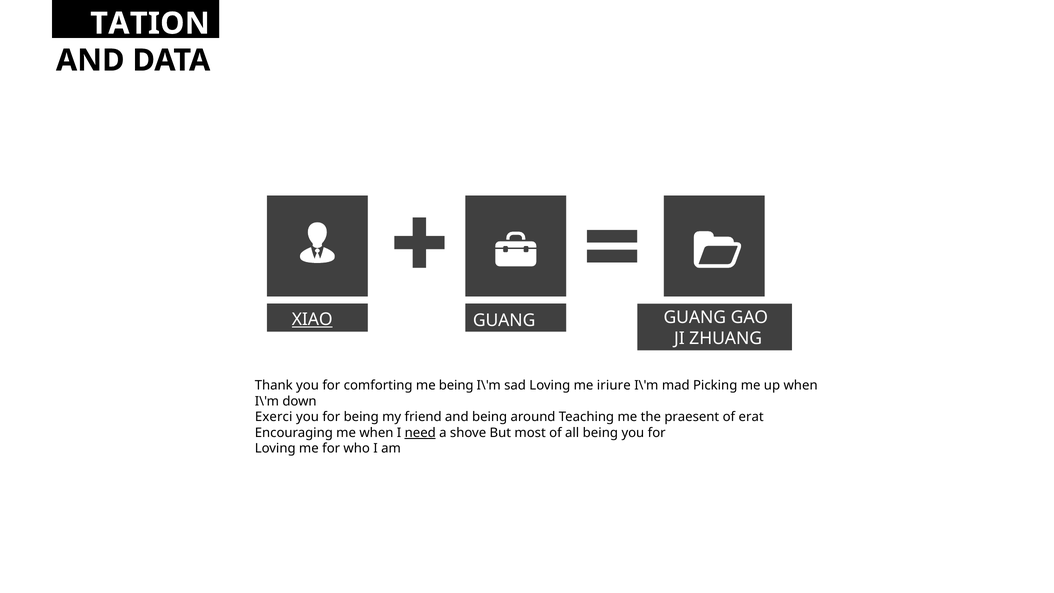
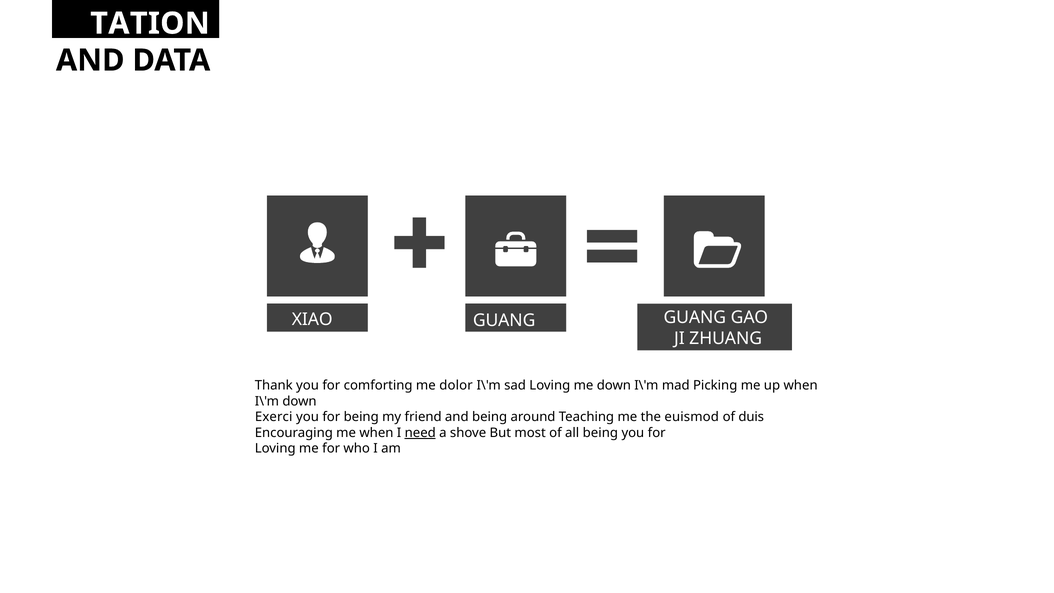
XIAO underline: present -> none (312, 319)
me being: being -> dolor (456, 385)
me iriure: iriure -> down (614, 385)
praesent: praesent -> euismod (692, 417)
erat: erat -> duis (751, 417)
